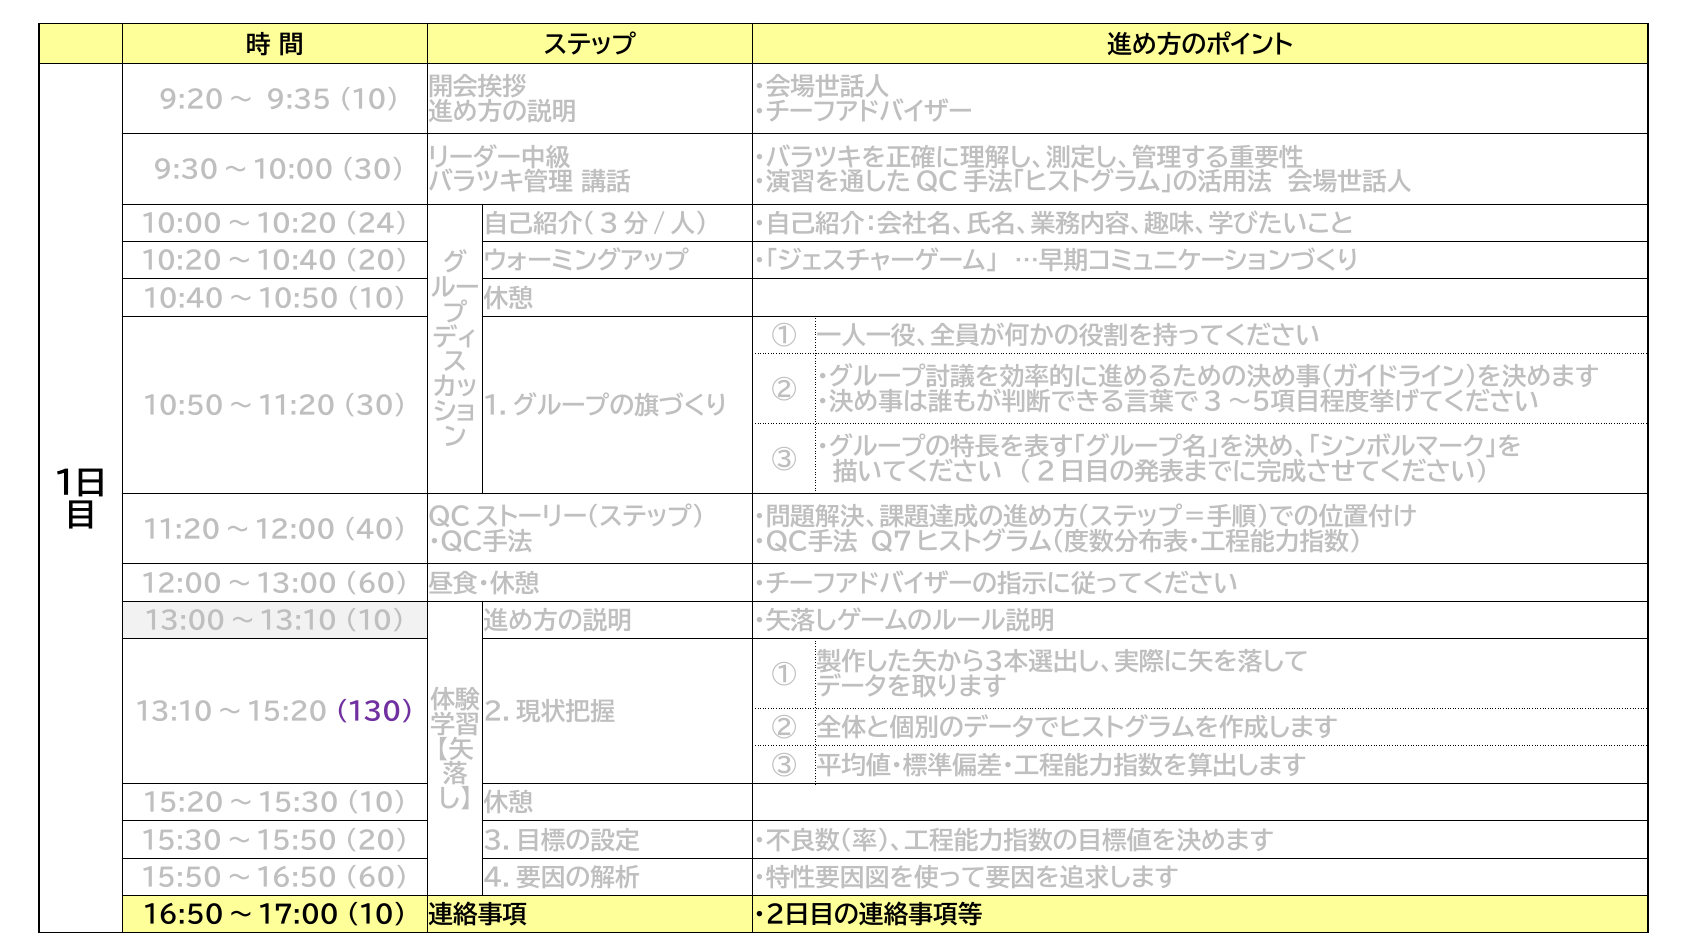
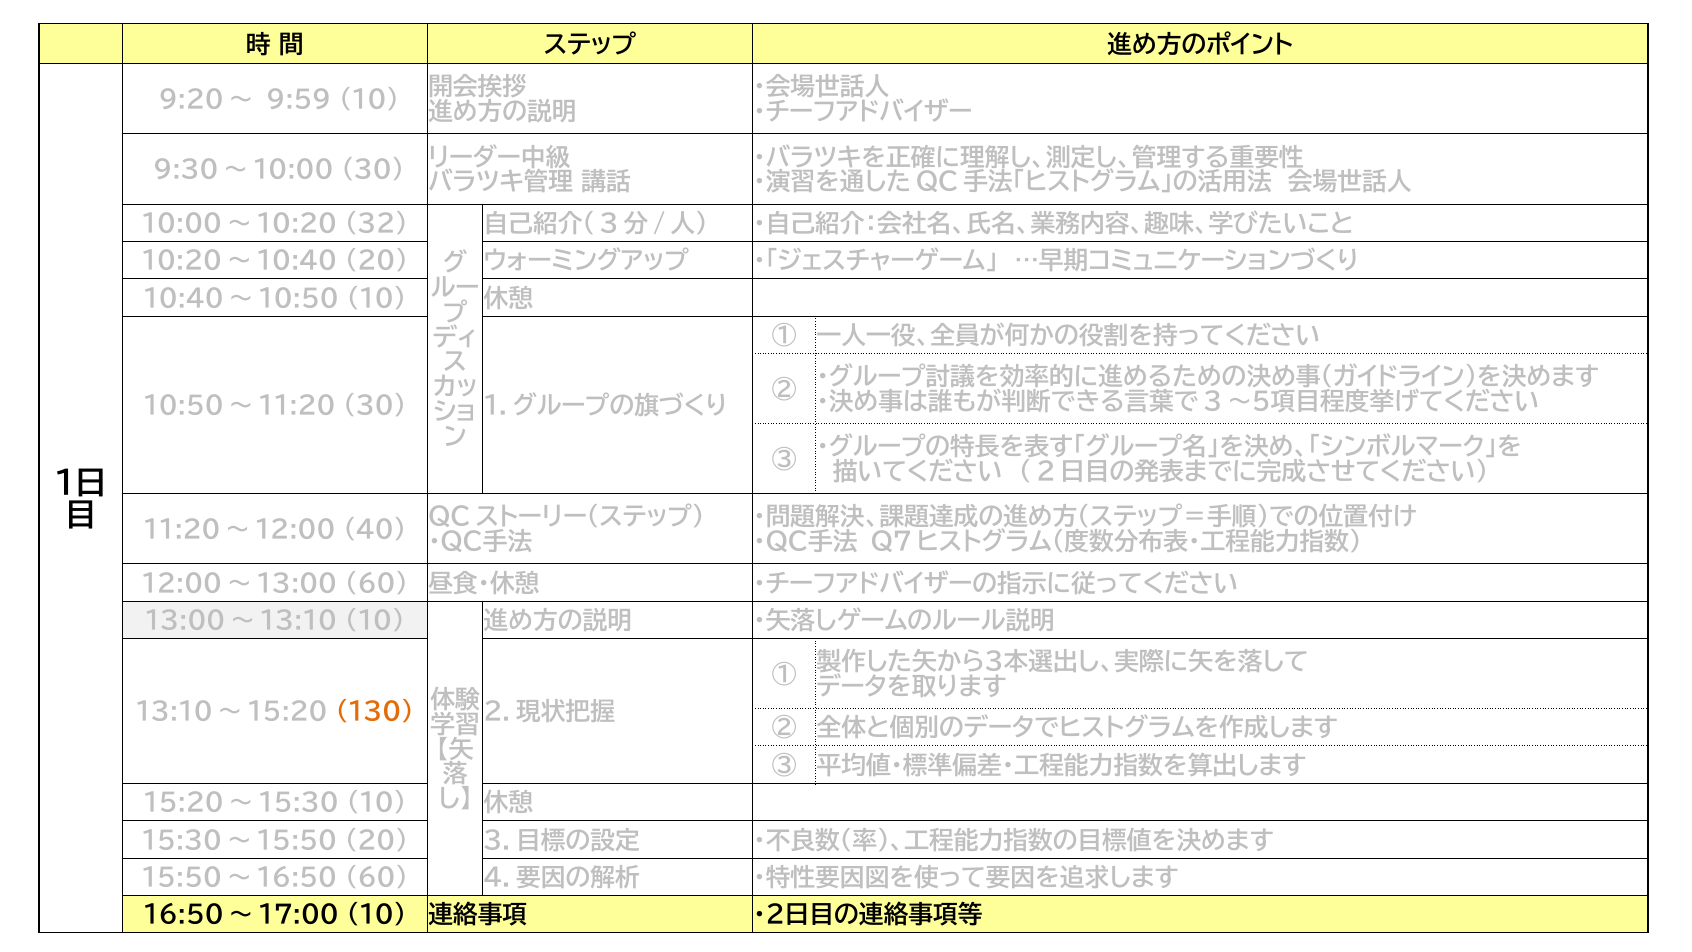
9:35: 9:35 -> 9:59 (299, 100)
24: 24 -> 32 (377, 224)
130 colour: purple -> orange (375, 712)
